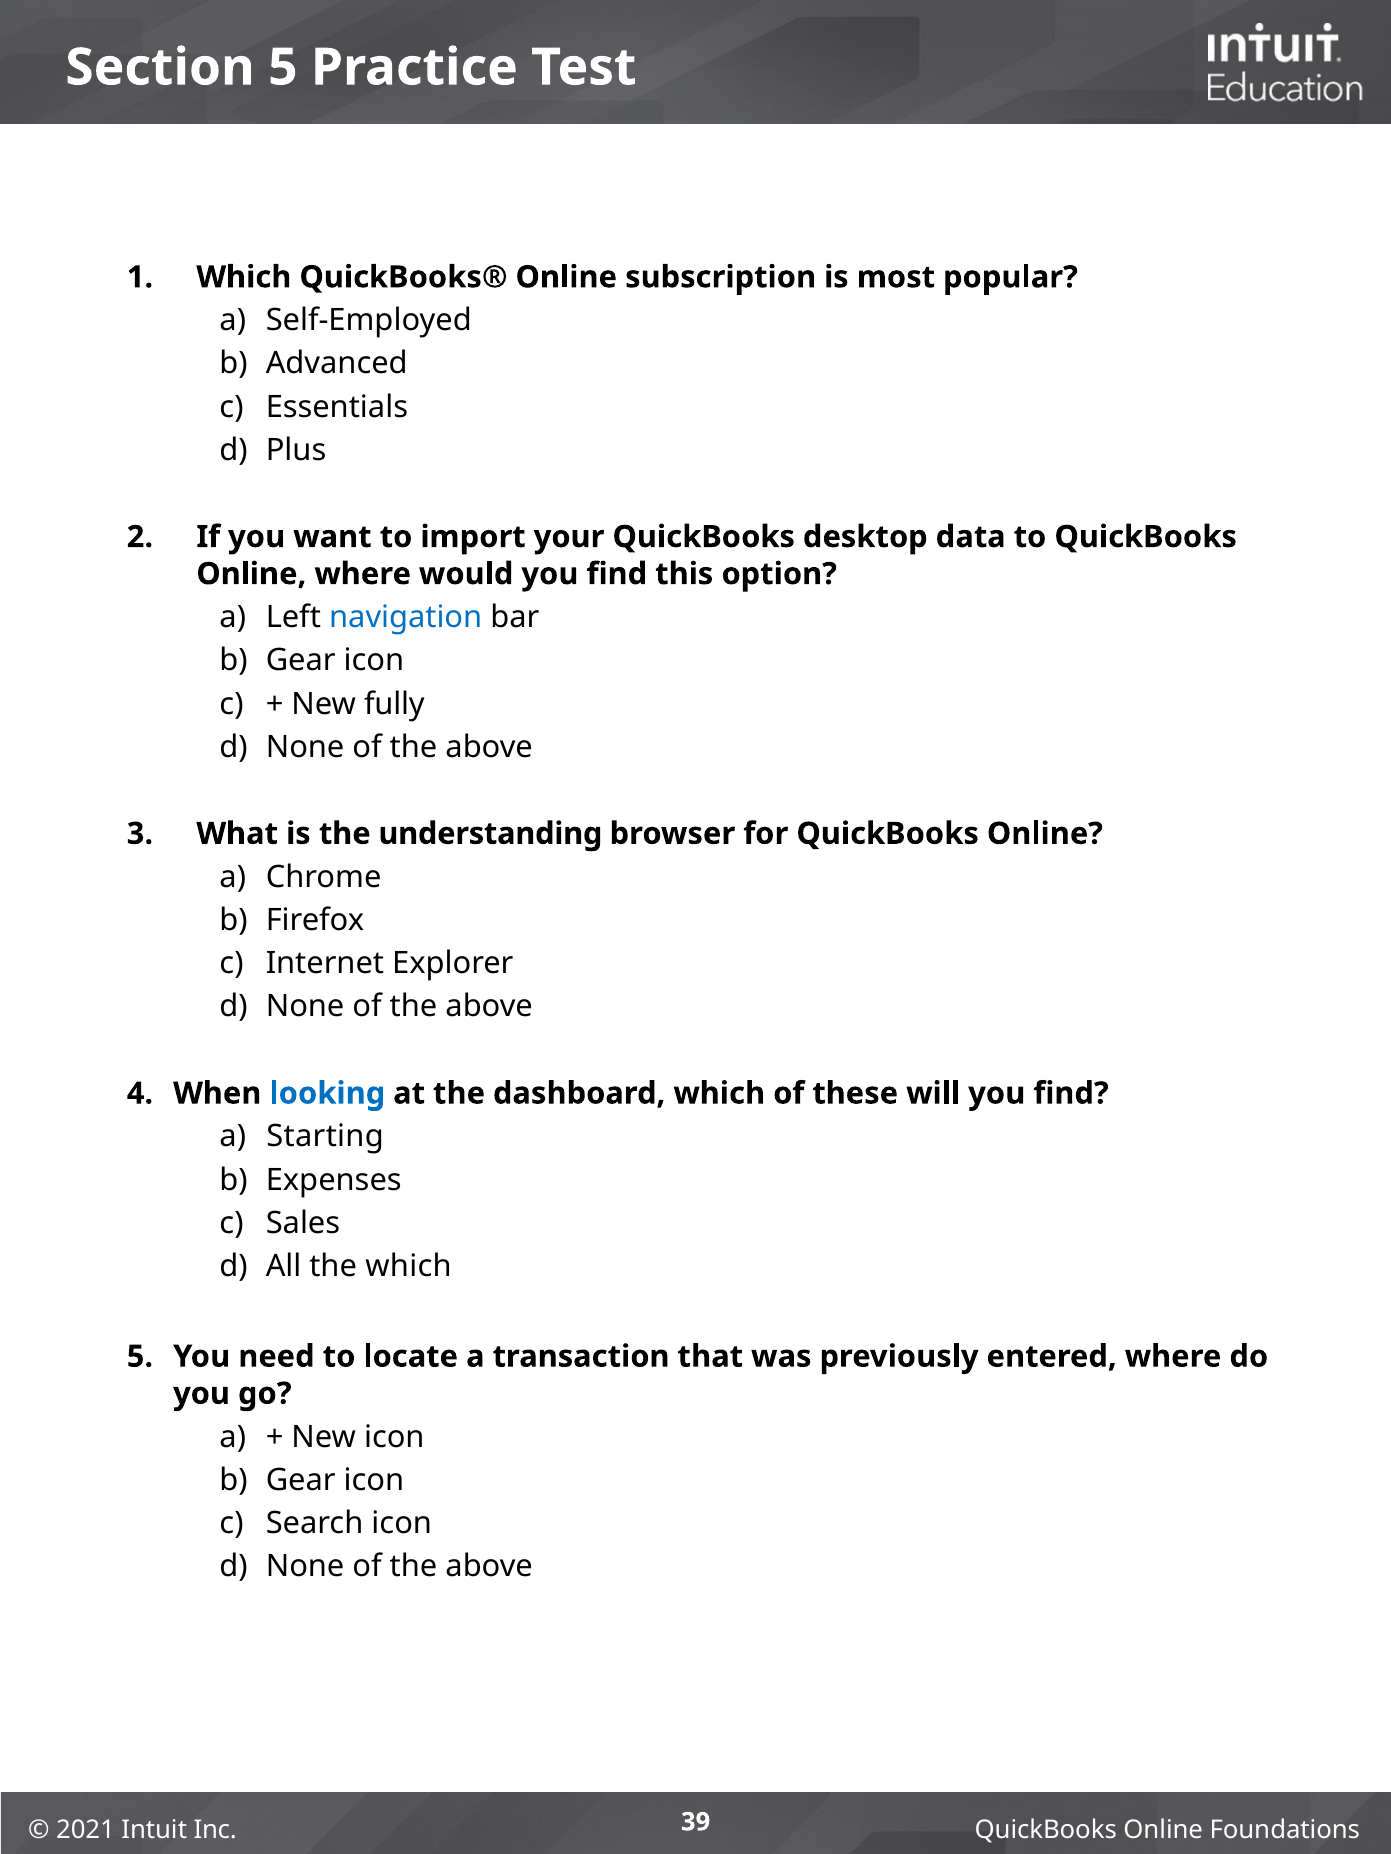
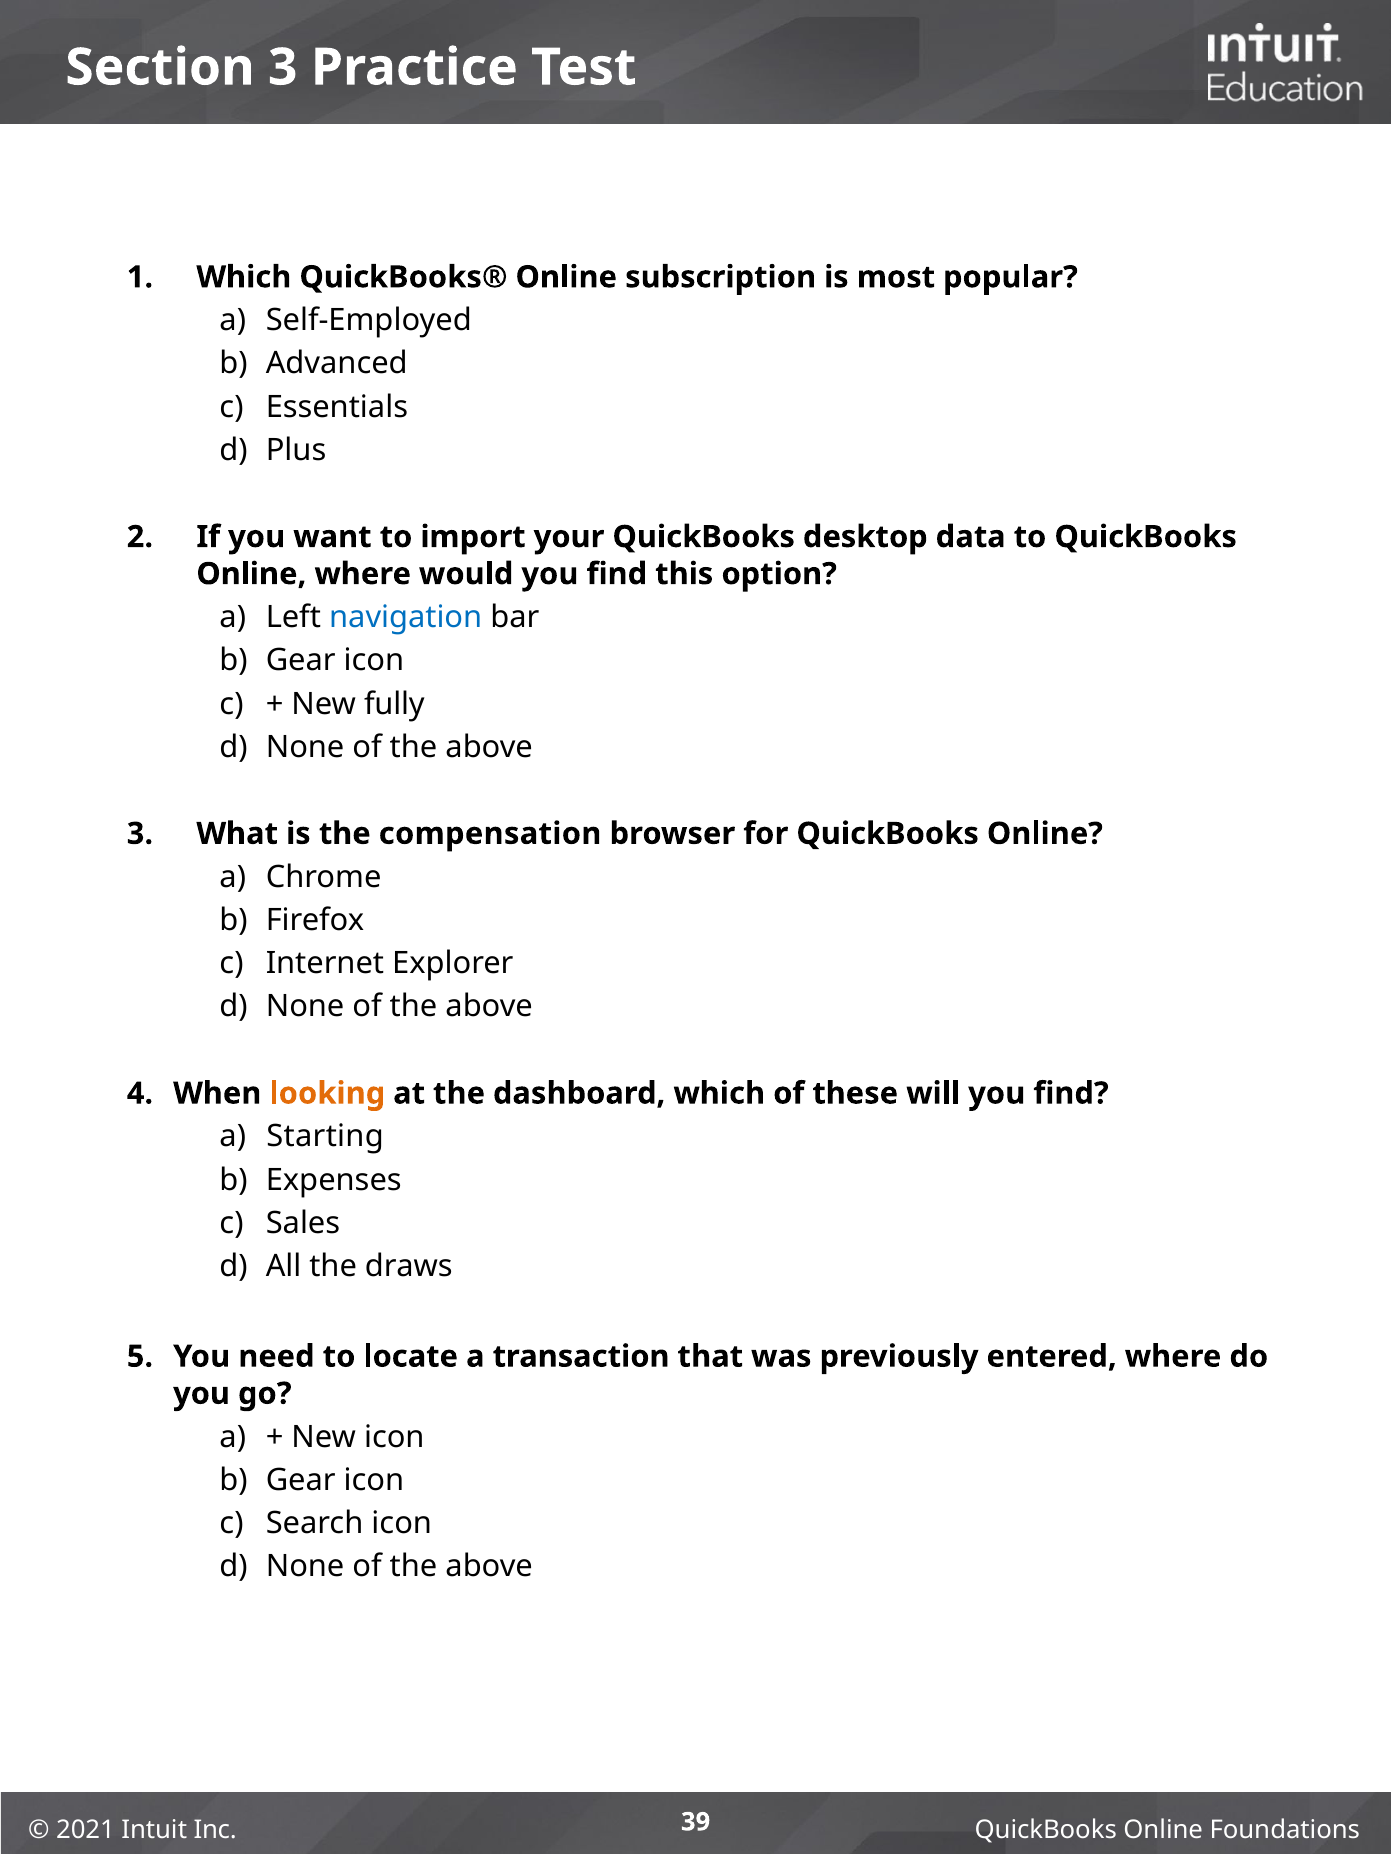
Section 5: 5 -> 3 (283, 68)
understanding: understanding -> compensation (490, 834)
looking colour: blue -> orange (327, 1094)
the which: which -> draws (409, 1267)
